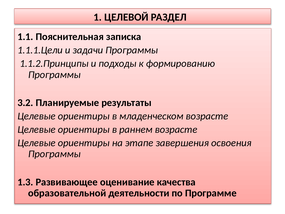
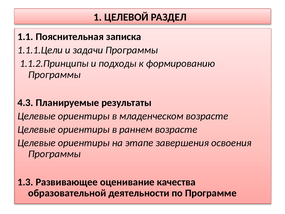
3.2: 3.2 -> 4.3 (25, 103)
